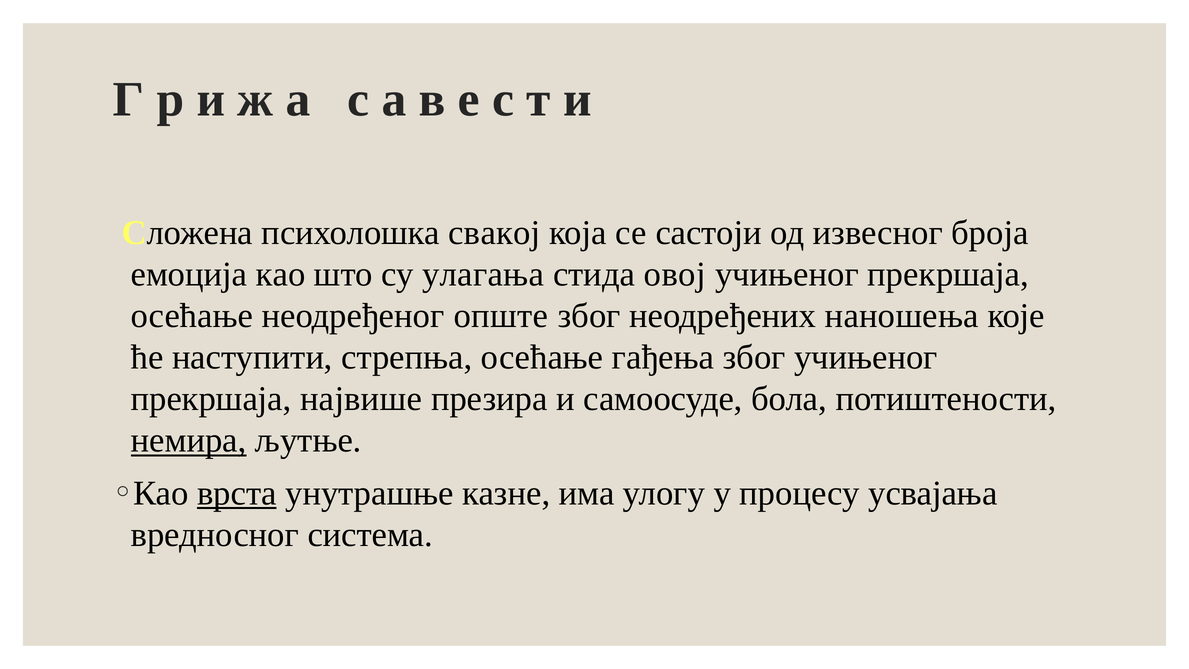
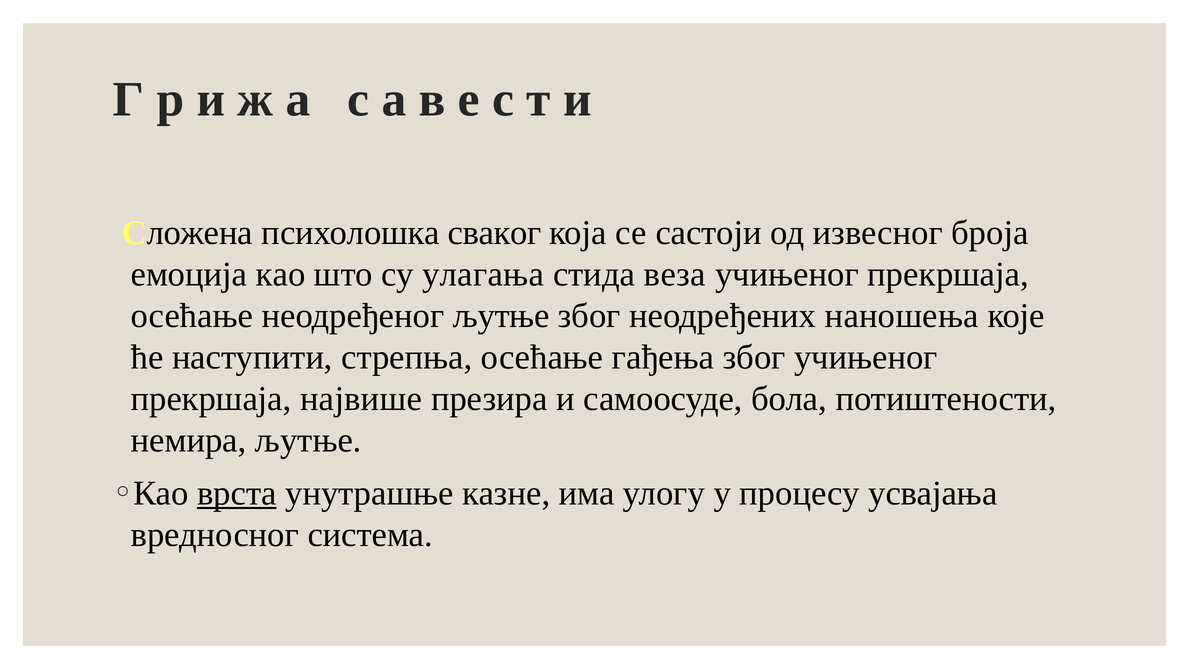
свакој: свакој -> сваког (495, 233)
овој: овој -> веза (675, 274)
нeодређeног опште: опште -> љутње (501, 316)
немира underline: present -> none (189, 440)
